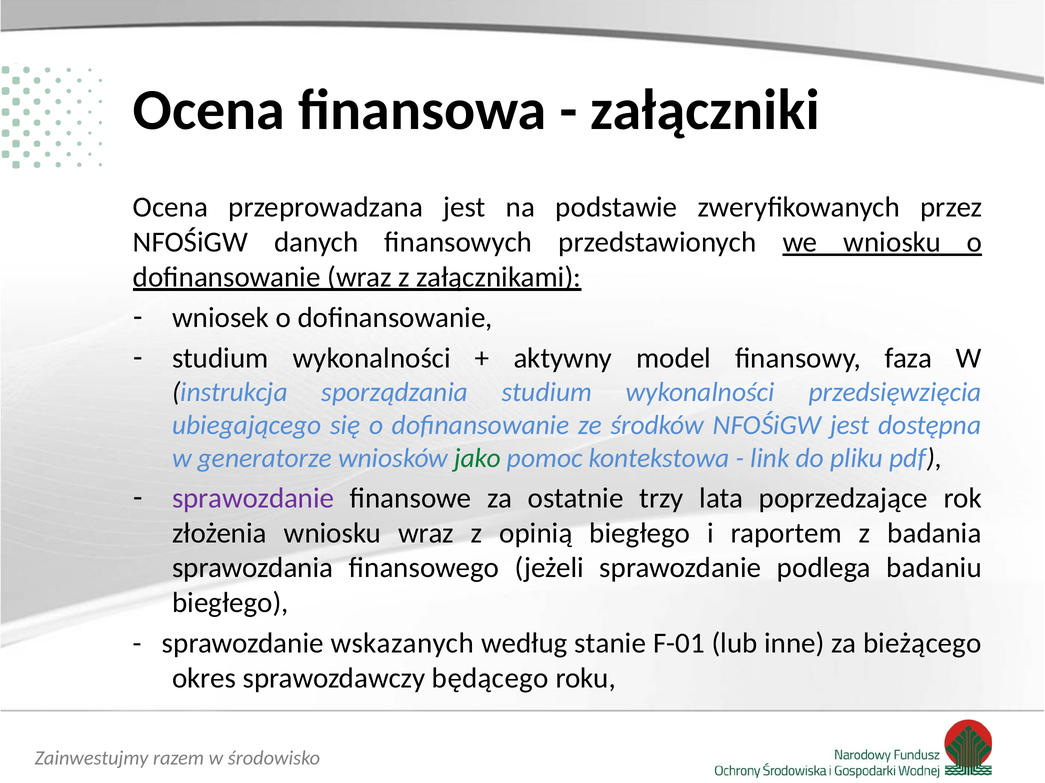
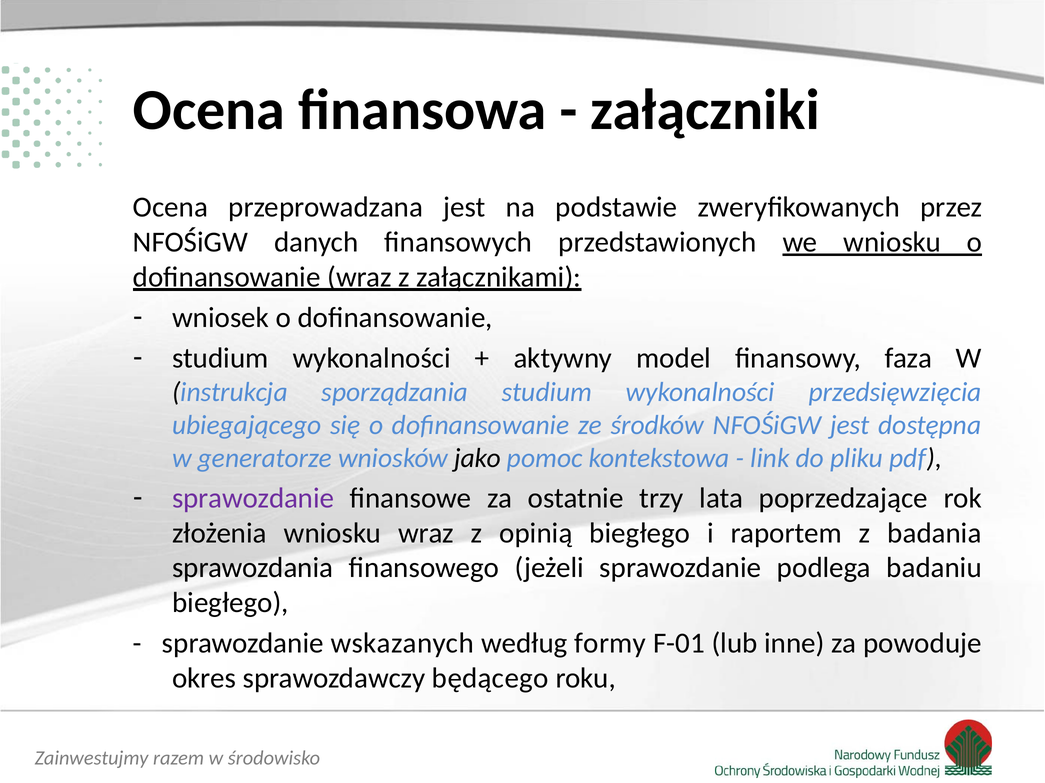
jako colour: green -> black (478, 459)
stanie: stanie -> formy (610, 644)
bieżącego: bieżącego -> powoduje (922, 644)
